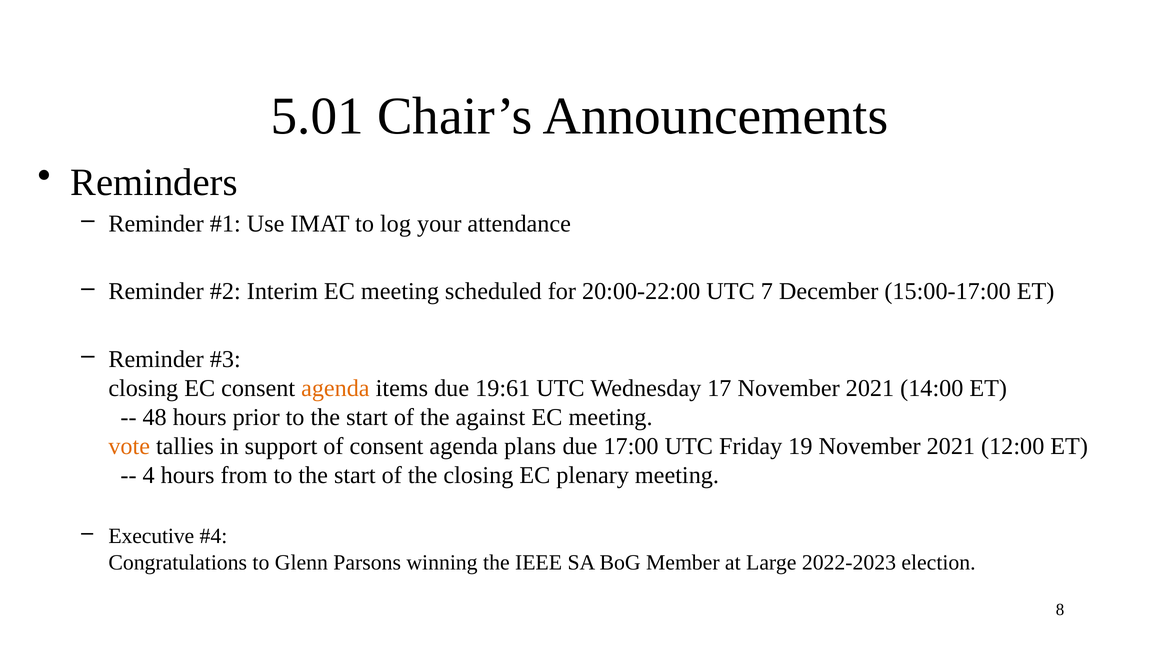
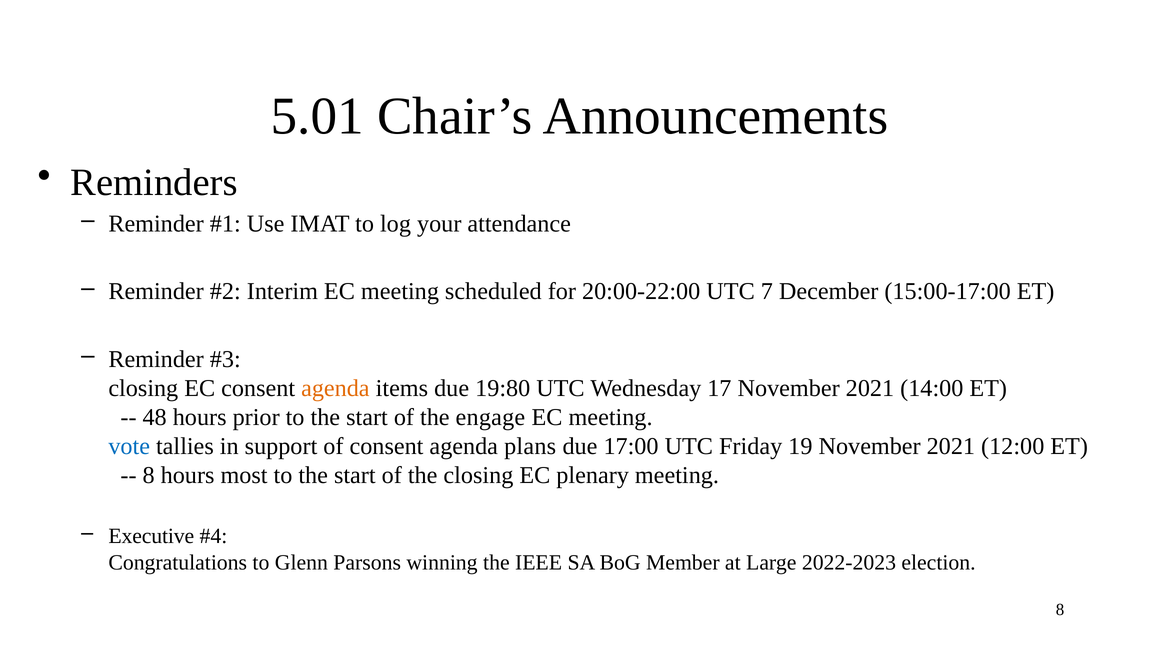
19:61: 19:61 -> 19:80 (503, 388)
against: against -> engage (490, 417)
vote colour: orange -> blue (129, 446)
4: 4 -> 8 (149, 475)
from: from -> most (244, 475)
